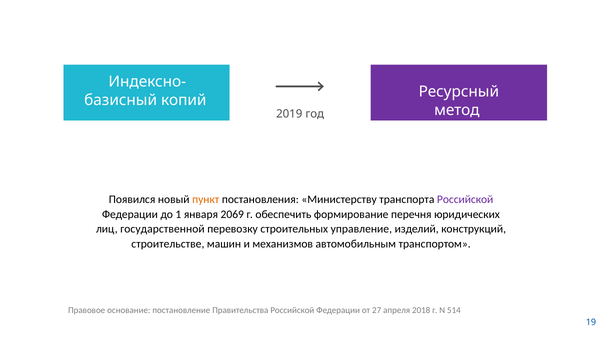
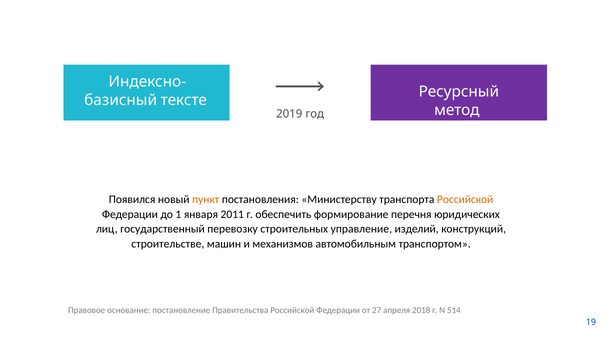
копий: копий -> тексте (184, 100)
Российской colour: purple -> orange (465, 200)
2069: 2069 -> 2011 (232, 215)
государственной: государственной -> государственный (163, 229)
